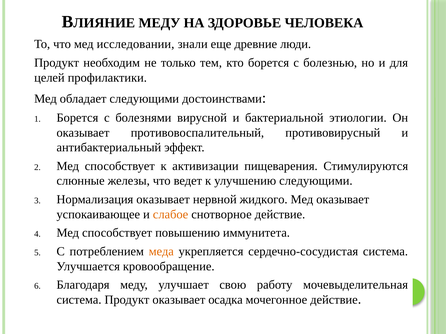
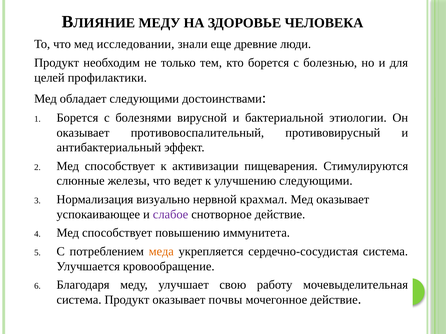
Нормализация оказывает: оказывает -> визуально (163, 200)
жидкого: жидкого -> крахмал (264, 200)
слабое colour: orange -> purple (171, 215)
осадка: осадка -> почвы (225, 300)
